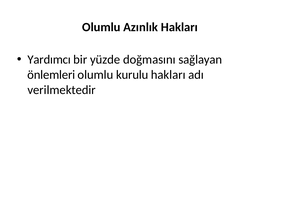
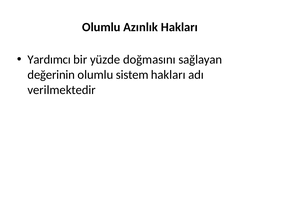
önlemleri: önlemleri -> değerinin (51, 74)
kurulu: kurulu -> sistem (132, 74)
